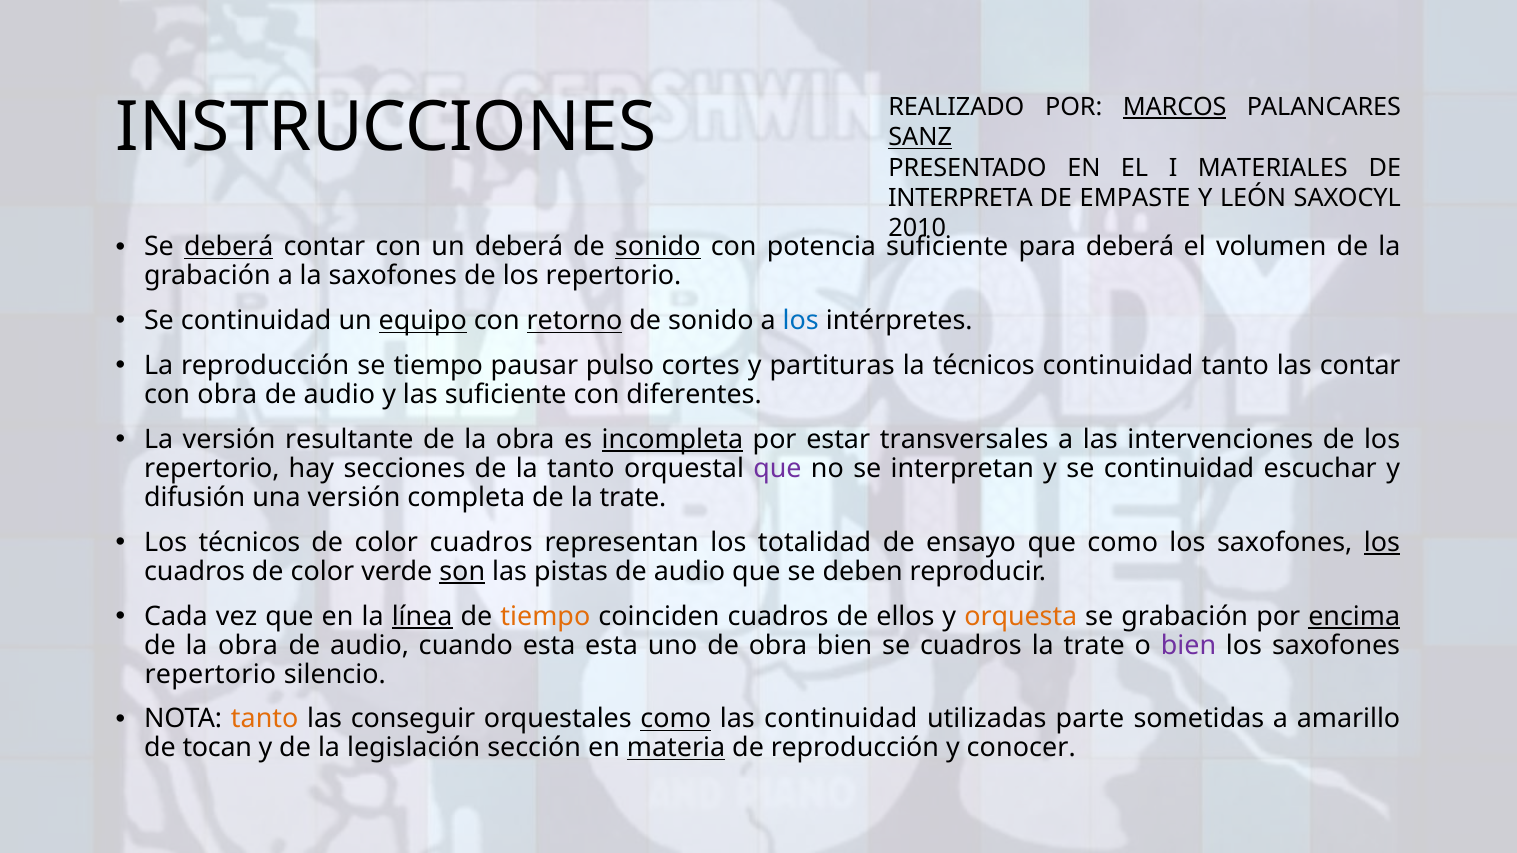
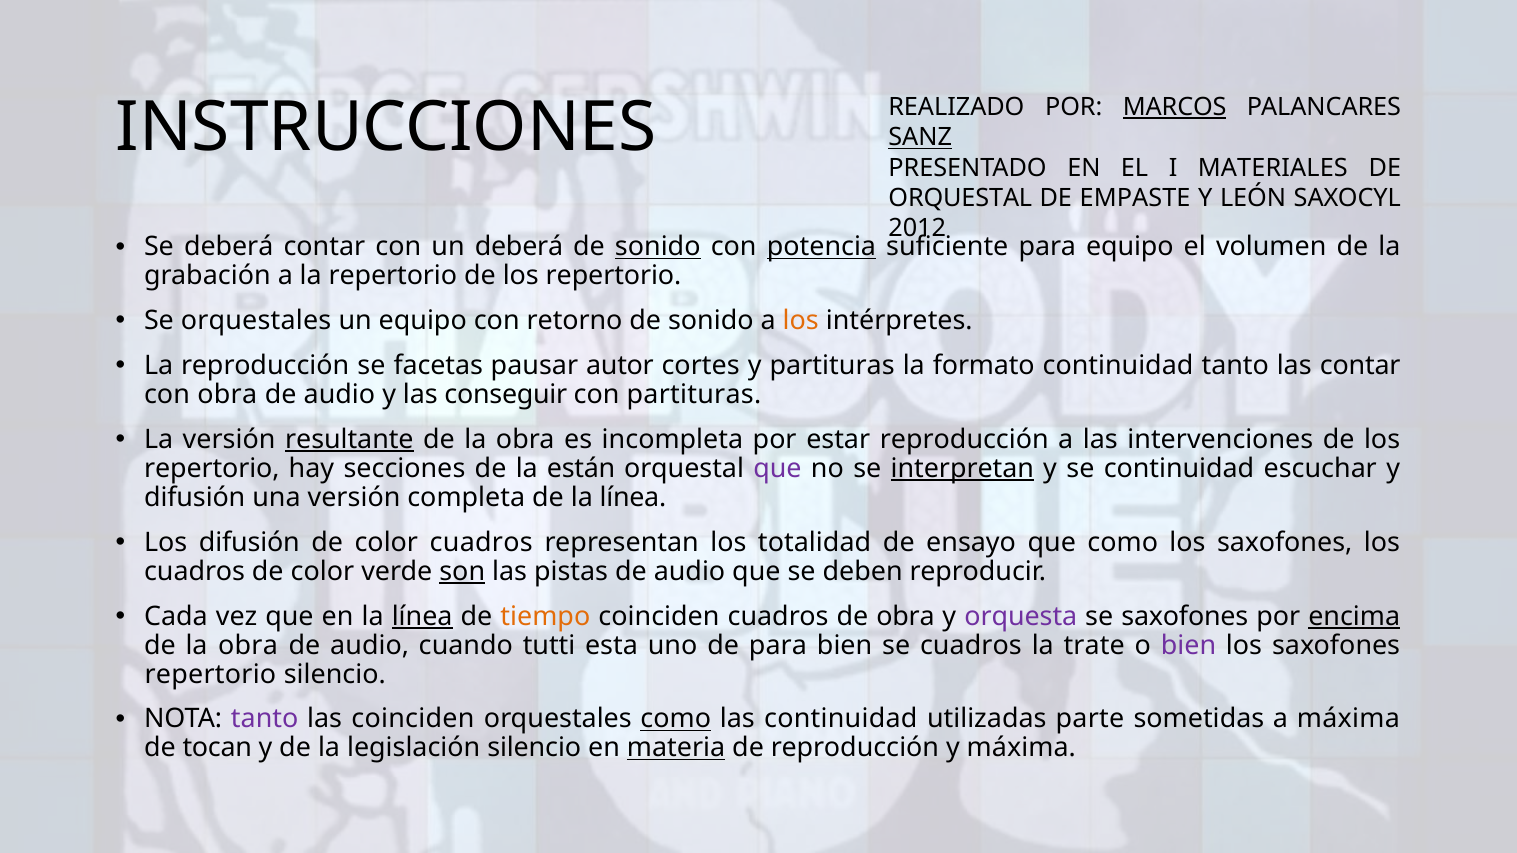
INTERPRETA: INTERPRETA -> ORQUESTAL (960, 198)
2010: 2010 -> 2012 (917, 229)
deberá underline: present -> none (229, 247)
potencia underline: none -> present (821, 247)
para deberá: deberá -> equipo (1130, 247)
la saxofones: saxofones -> repertorio (393, 276)
continuidad: continuidad -> orquestales (256, 321)
equipo underline: present -> none (423, 321)
retorno underline: present -> none (575, 321)
los colour: blue -> orange (801, 321)
se tiempo: tiempo -> facetas (438, 366)
pulso: pulso -> autor (620, 366)
la técnicos: técnicos -> formato (984, 366)
las suficiente: suficiente -> conseguir (506, 395)
con diferentes: diferentes -> partituras (694, 395)
resultante underline: none -> present (349, 440)
incompleta underline: present -> none (672, 440)
estar transversales: transversales -> reproducción (964, 440)
la tanto: tanto -> están (581, 469)
interpretan underline: none -> present (962, 469)
de la trate: trate -> línea (633, 498)
Los técnicos: técnicos -> difusión (249, 543)
los underline: present -> none (1382, 543)
de ellos: ellos -> obra (906, 616)
orquesta colour: orange -> purple (1021, 616)
se grabación: grabación -> saxofones (1185, 616)
cuando esta: esta -> tutti (549, 646)
de obra: obra -> para (778, 646)
tanto colour: orange -> purple (265, 719)
las conseguir: conseguir -> coinciden (413, 719)
a amarillo: amarillo -> máxima (1348, 719)
legislación sección: sección -> silencio (534, 748)
y conocer: conocer -> máxima (1021, 748)
